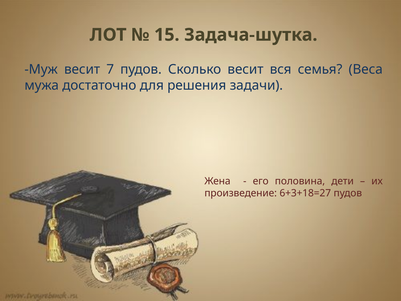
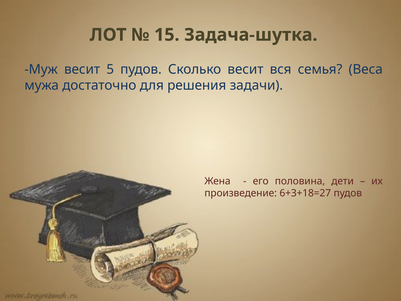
7: 7 -> 5 (110, 69)
